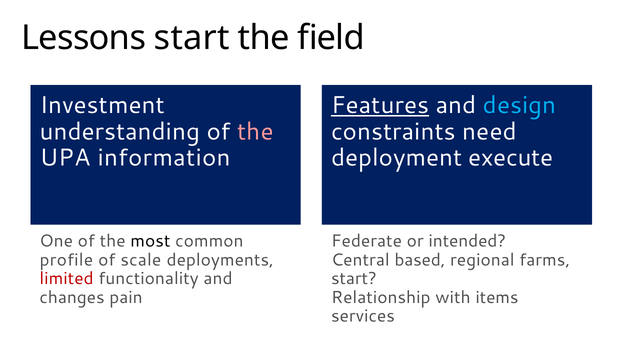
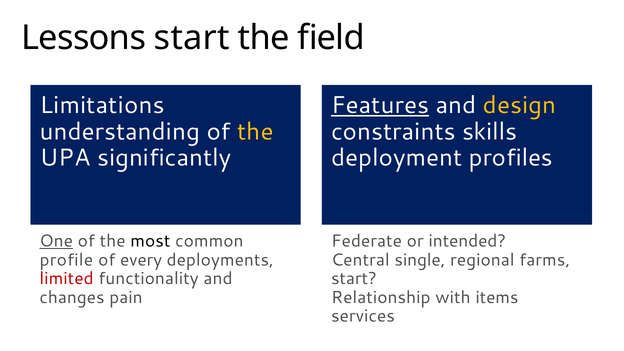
Investment: Investment -> Limitations (102, 105)
design colour: light blue -> yellow (520, 105)
the colour: pink -> yellow (255, 131)
need: need -> skills (490, 131)
information: information -> significantly (164, 158)
execute: execute -> profiles (511, 158)
One underline: none -> present (56, 241)
scale: scale -> every (141, 260)
based: based -> single (420, 260)
